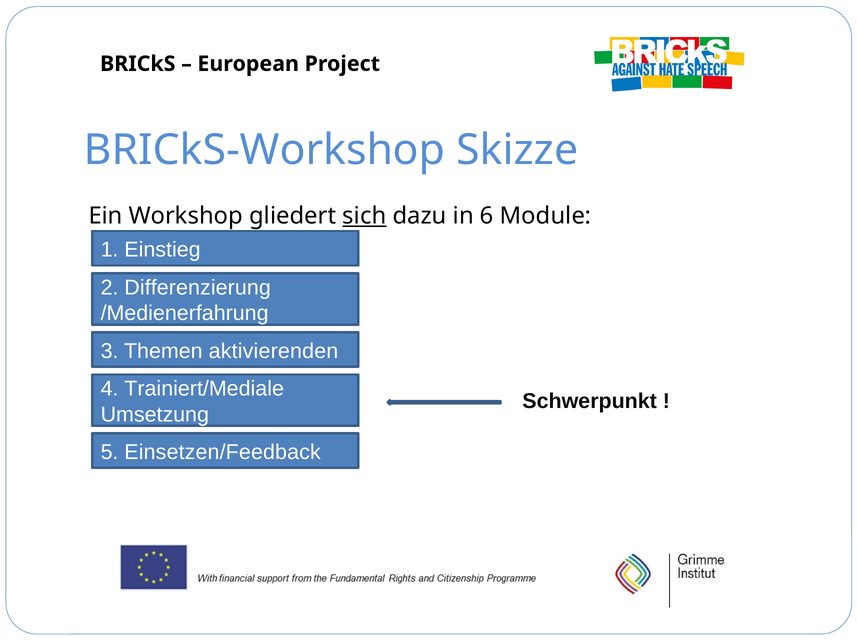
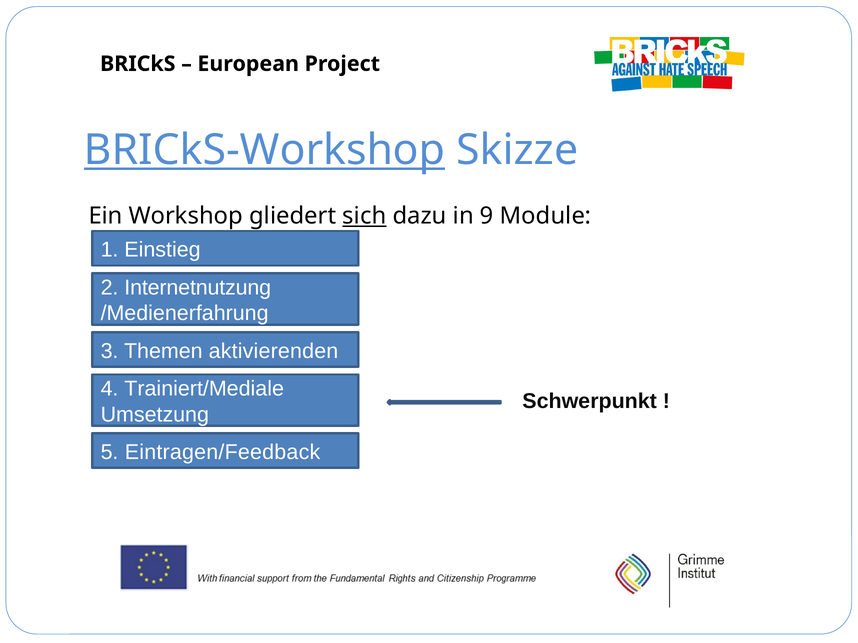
BRICkS-Workshop underline: none -> present (265, 150)
6: 6 -> 9 (487, 216)
Differenzierung: Differenzierung -> Internetnutzung (198, 288)
Einsetzen/Feedback: Einsetzen/Feedback -> Eintragen/Feedback (223, 453)
